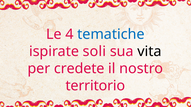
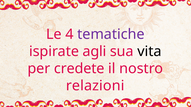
tematiche colour: blue -> purple (111, 34)
soli: soli -> agli (94, 52)
territorio: territorio -> relazioni (95, 86)
